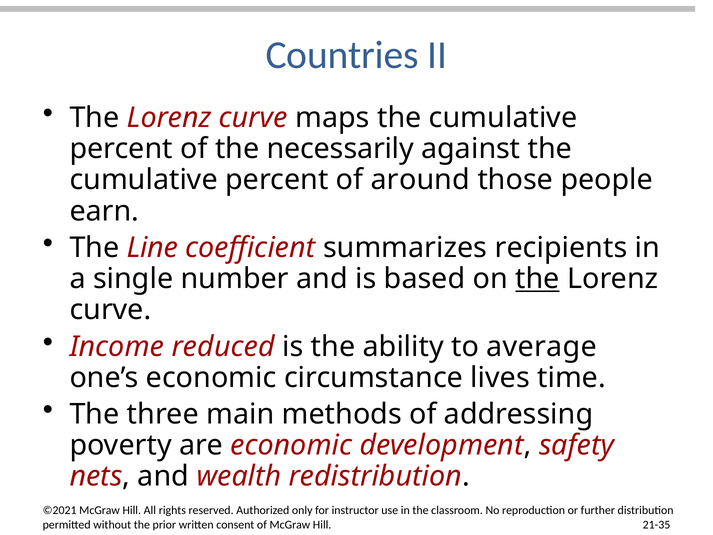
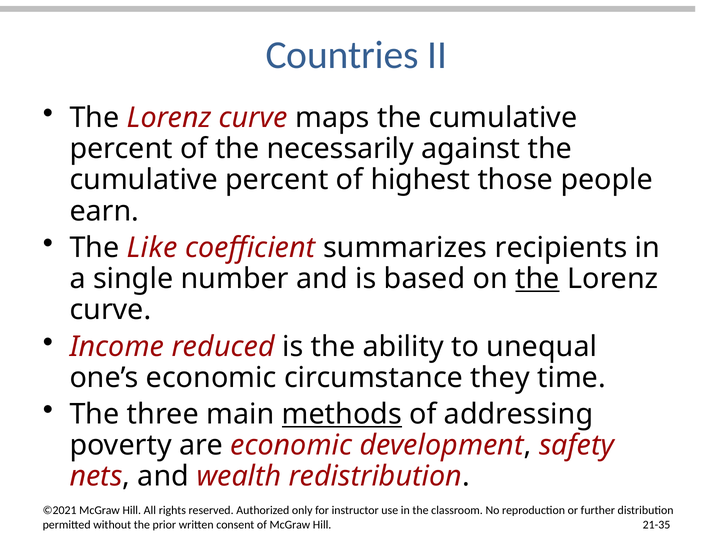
around: around -> highest (421, 180)
Line: Line -> Like (152, 248)
average: average -> unequal (542, 346)
lives: lives -> they (500, 377)
methods underline: none -> present (342, 414)
